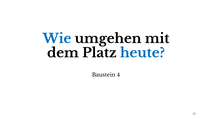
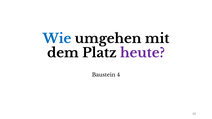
heute colour: blue -> purple (143, 53)
